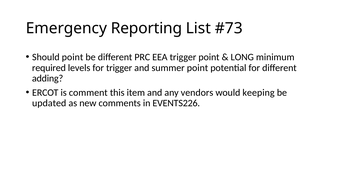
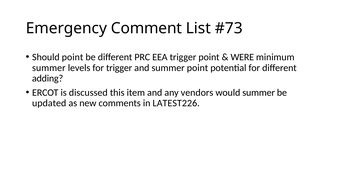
Reporting: Reporting -> Comment (146, 28)
LONG: LONG -> WERE (242, 57)
required: required -> summer (49, 68)
comment: comment -> discussed (88, 93)
would keeping: keeping -> summer (259, 93)
EVENTS226: EVENTS226 -> LATEST226 (176, 103)
